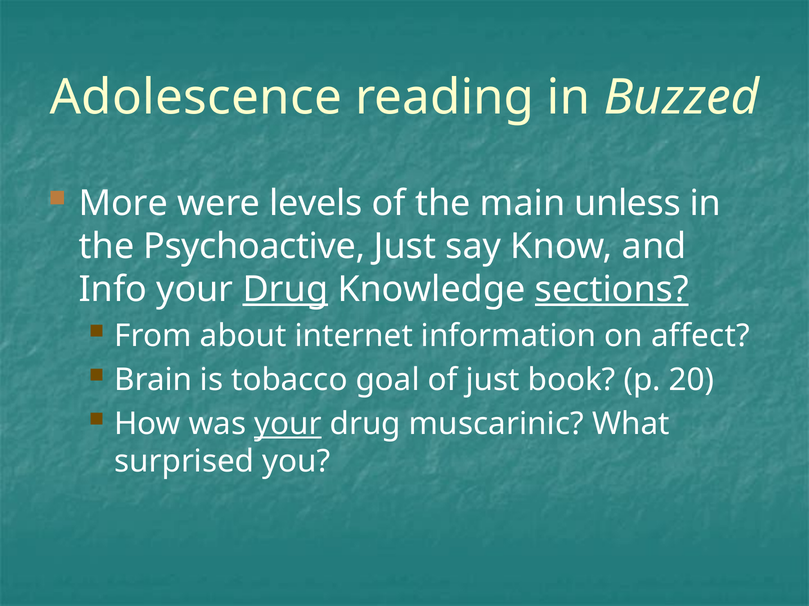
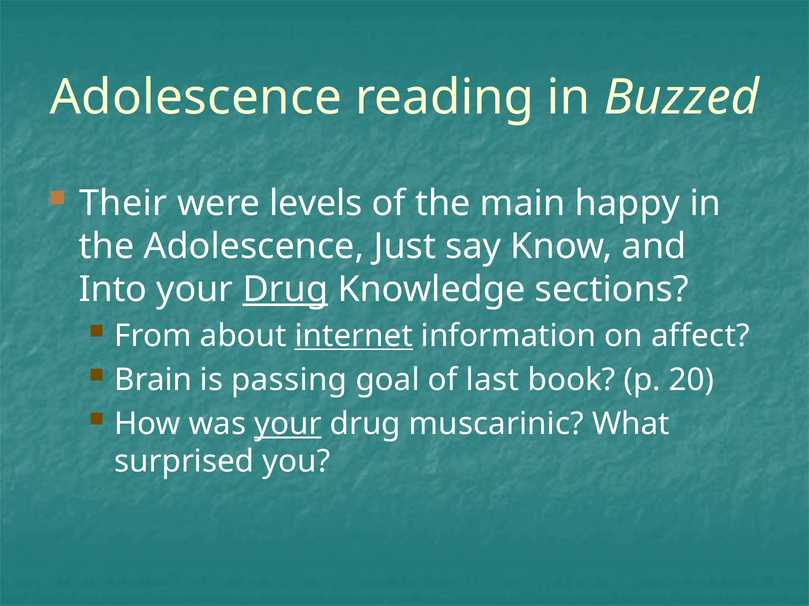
More: More -> Their (123, 203)
unless: unless -> happy (627, 203)
the Psychoactive: Psychoactive -> Adolescence (254, 247)
Info: Info -> Into (113, 290)
sections underline: present -> none (612, 290)
internet underline: none -> present (354, 336)
tobacco: tobacco -> passing (289, 380)
of just: just -> last (493, 380)
